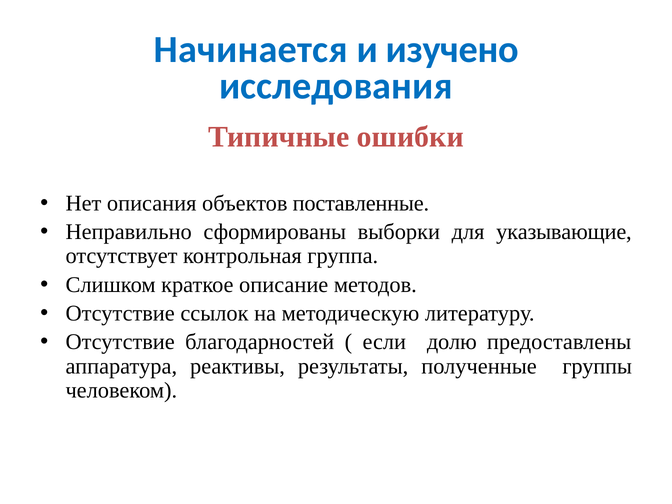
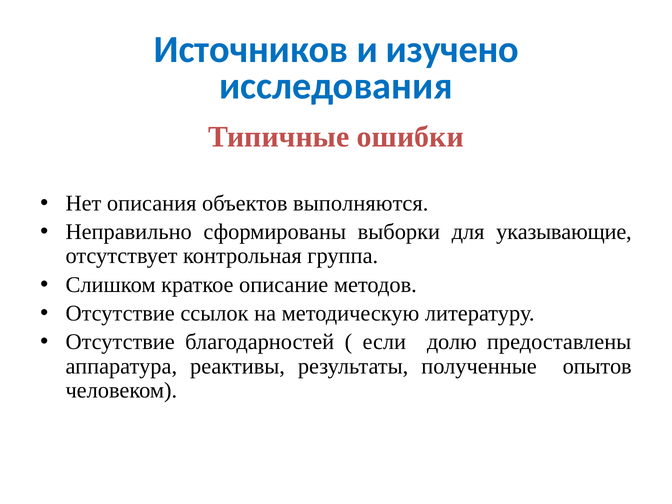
Начинается: Начинается -> Источников (251, 50)
поставленные: поставленные -> выполняются (361, 203)
группы: группы -> опытов (597, 366)
